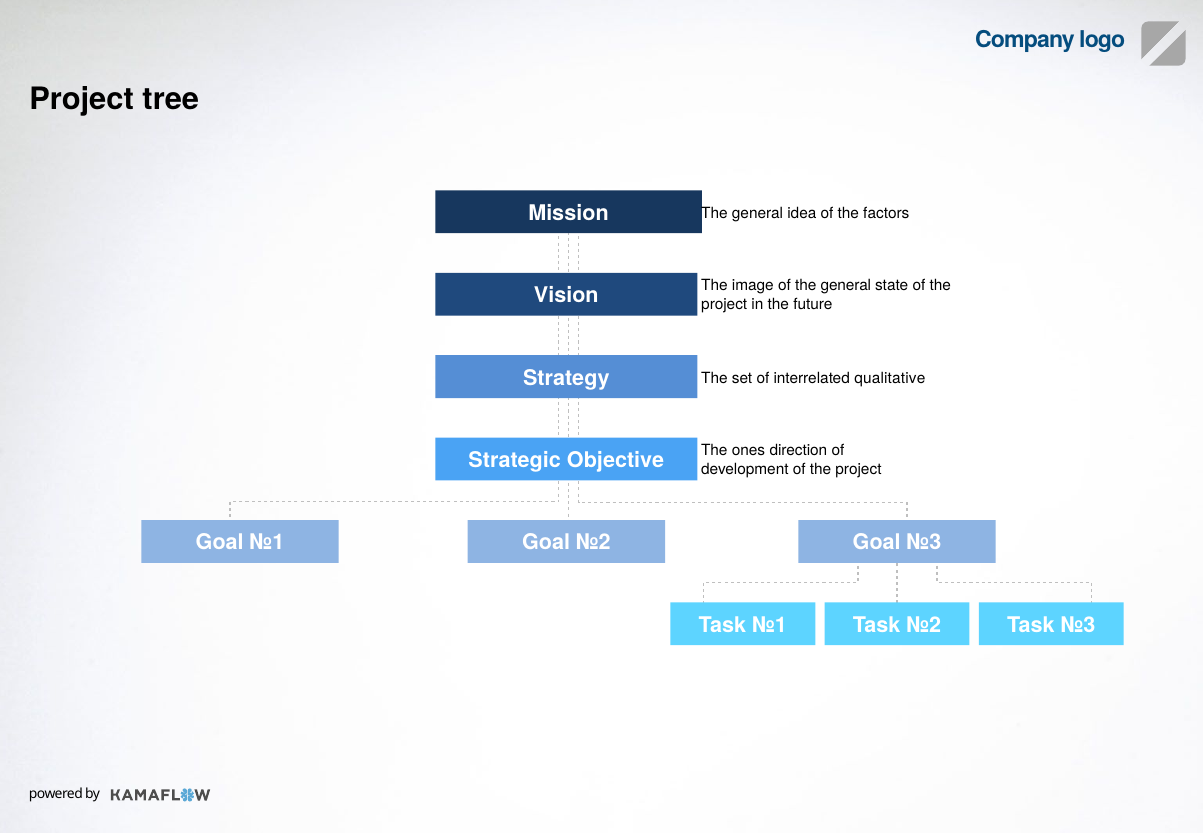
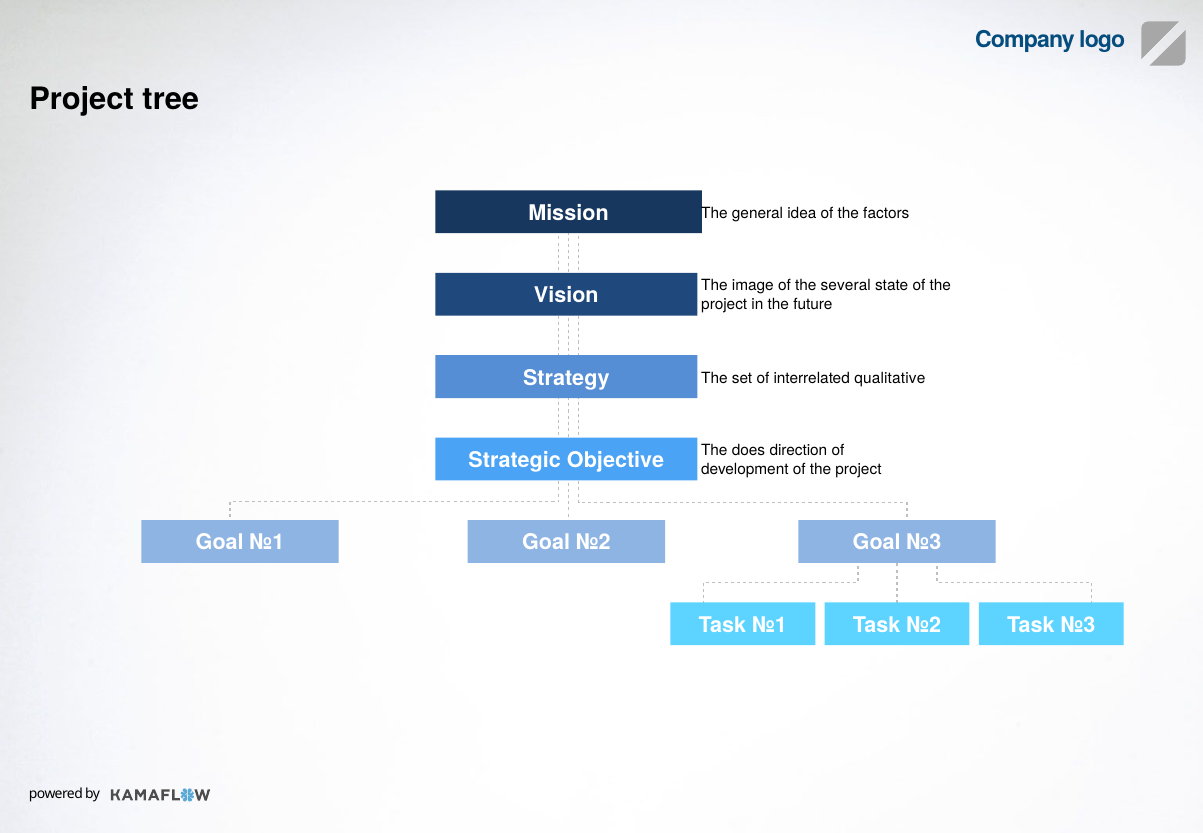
of the general: general -> several (846, 285)
ones: ones -> does (749, 450)
